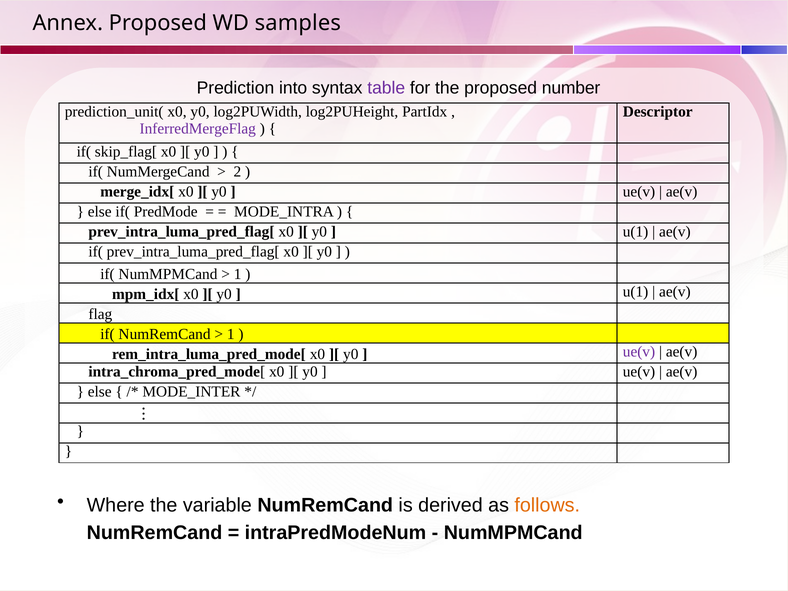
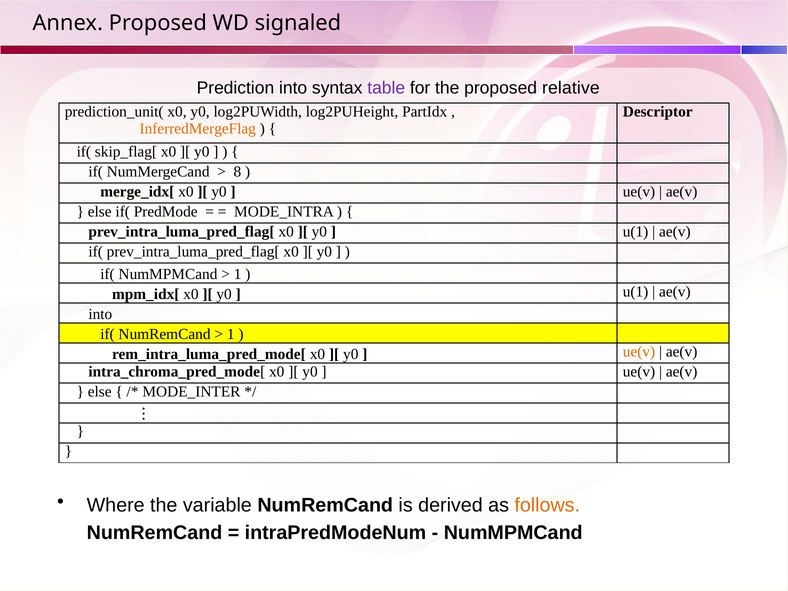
samples: samples -> signaled (298, 23)
number: number -> relative (571, 88)
InferredMergeFlag colour: purple -> orange (198, 129)
2: 2 -> 8 (237, 172)
flag: flag -> into (100, 314)
ue(v colour: purple -> orange (639, 351)
